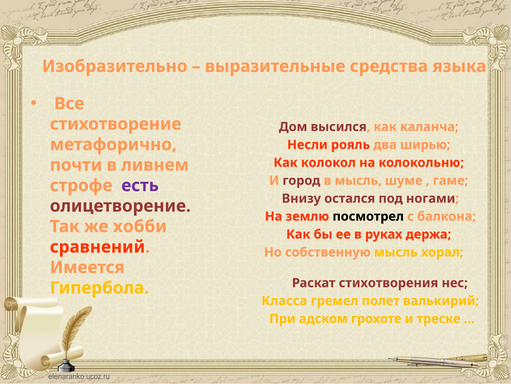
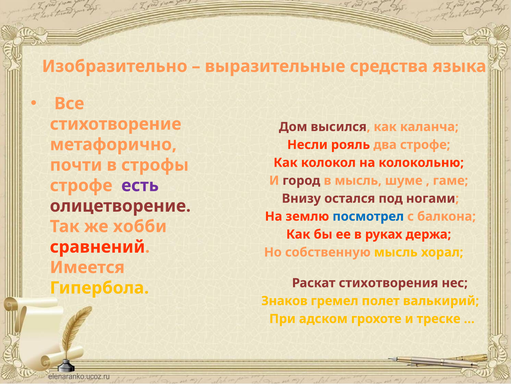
два ширью: ширью -> строфе (425, 144)
ливнем: ливнем -> строфы (155, 165)
посмотрел colour: black -> blue (368, 216)
Класса: Класса -> Знаков (284, 300)
